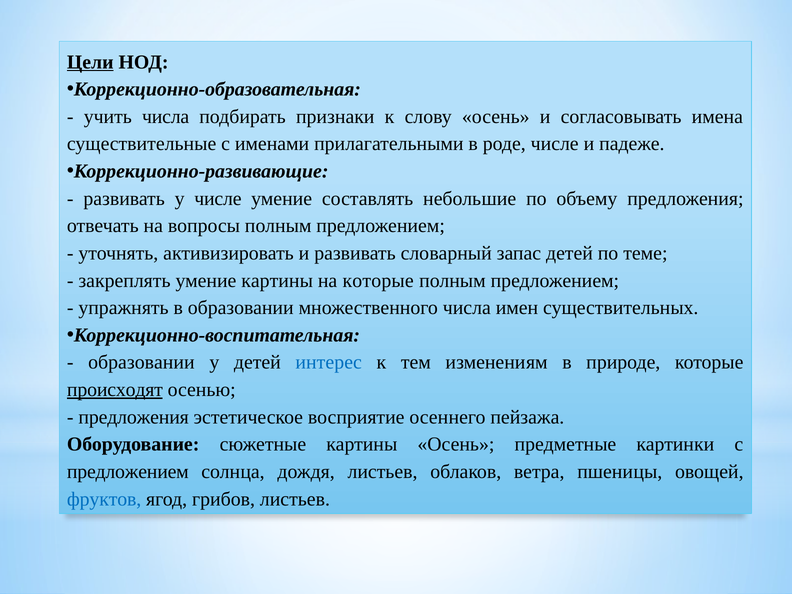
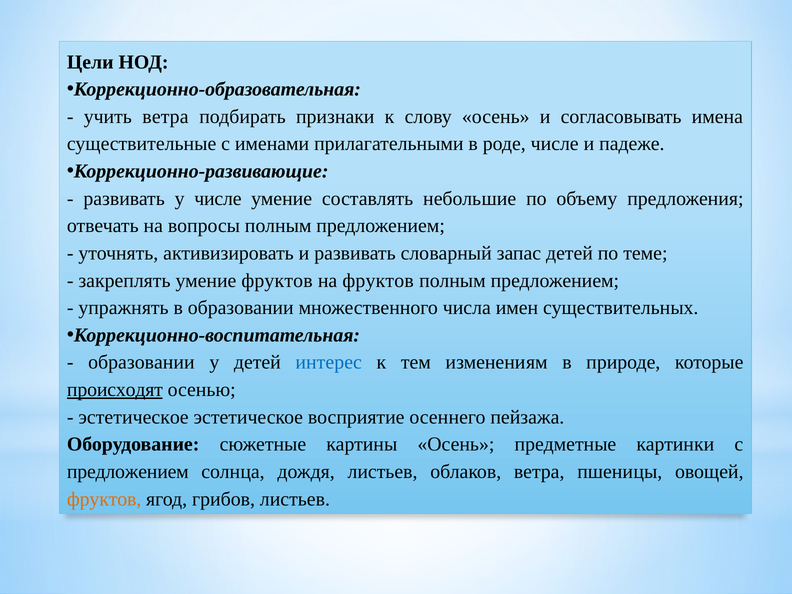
Цели underline: present -> none (90, 62)
учить числа: числа -> ветра (165, 117)
умение картины: картины -> фруктов (277, 280)
на которые: которые -> фруктов (378, 280)
предложения: предложения -> эстетическое (134, 417)
фруктов colour: blue -> orange (104, 499)
